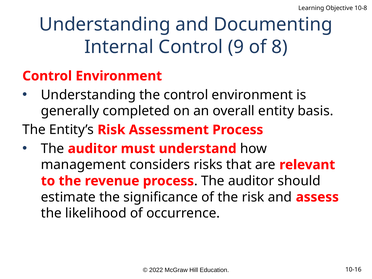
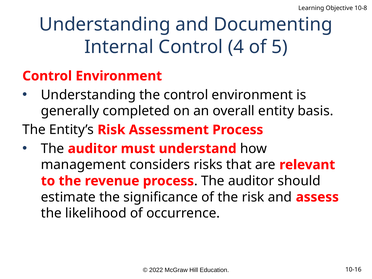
9: 9 -> 4 (236, 47)
8: 8 -> 5 (279, 47)
